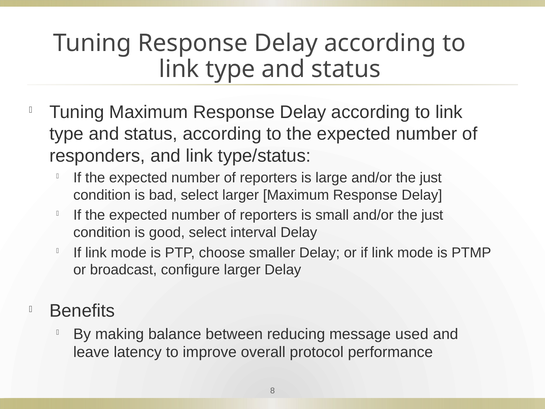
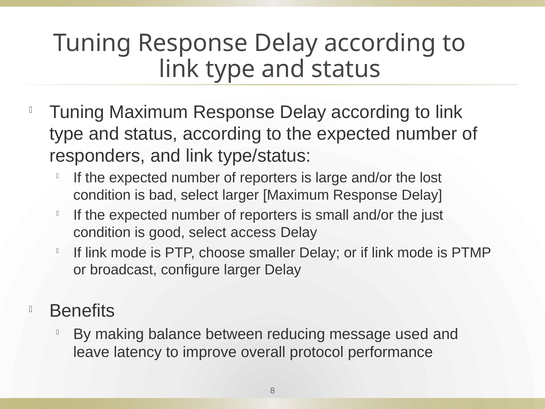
large and/or the just: just -> lost (431, 178)
interval: interval -> access (253, 232)
